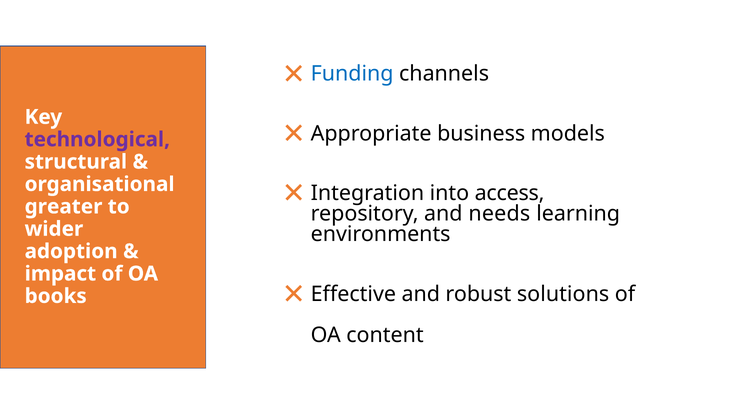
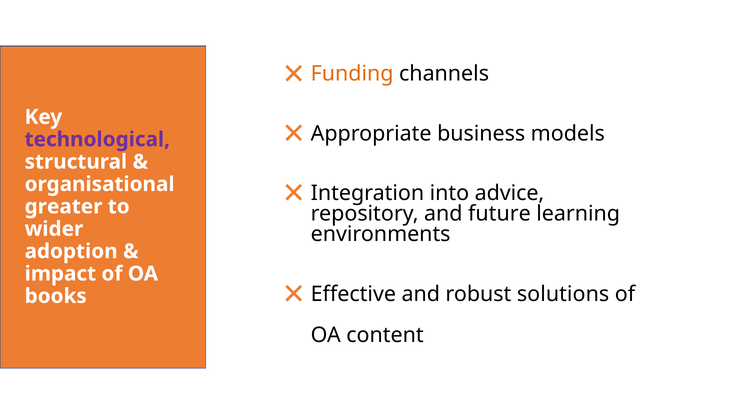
Funding colour: blue -> orange (352, 74)
access: access -> advice (509, 193)
needs: needs -> future (499, 214)
